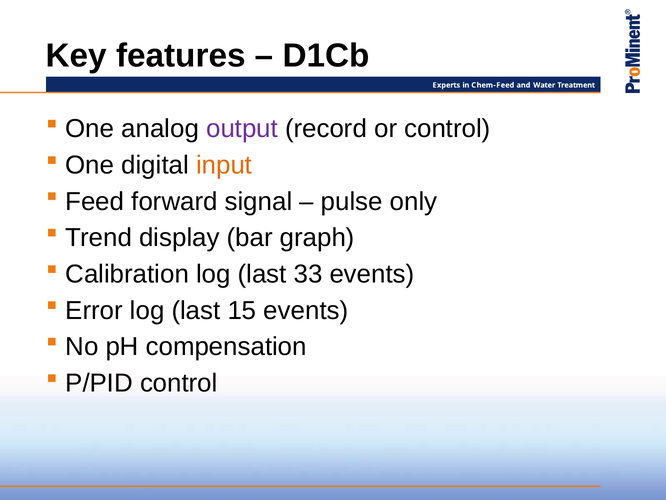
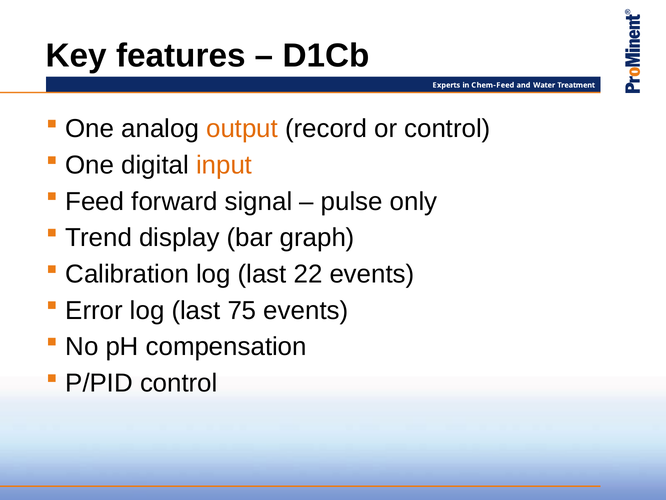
output colour: purple -> orange (242, 129)
33: 33 -> 22 (308, 274)
15: 15 -> 75 (242, 310)
